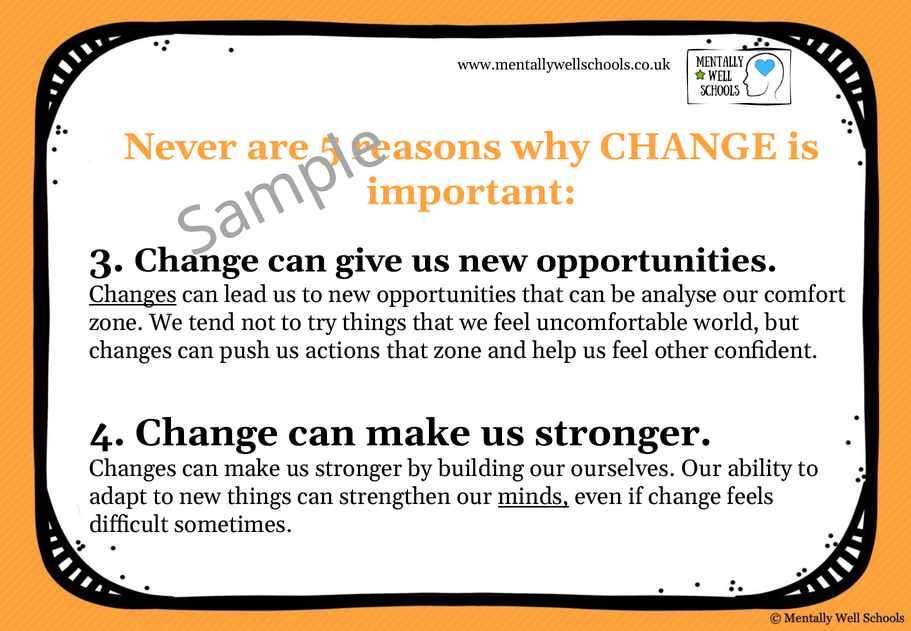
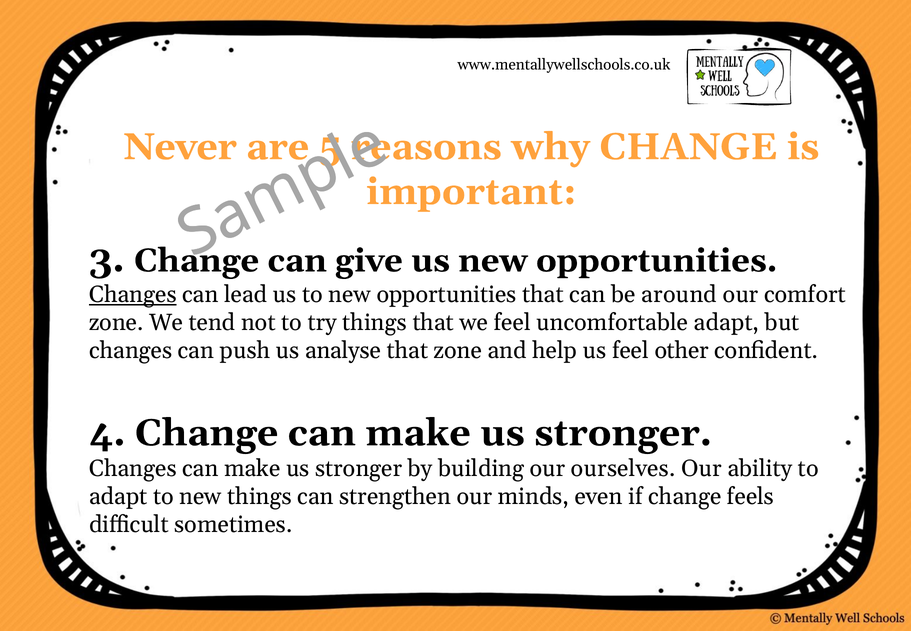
analyse: analyse -> around (679, 294)
uncomfortable world: world -> adapt (727, 322)
actions: actions -> analyse (343, 350)
minds underline: present -> none (533, 496)
